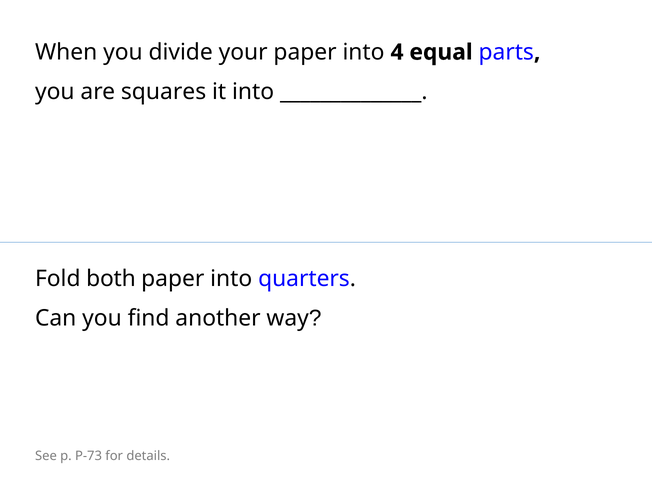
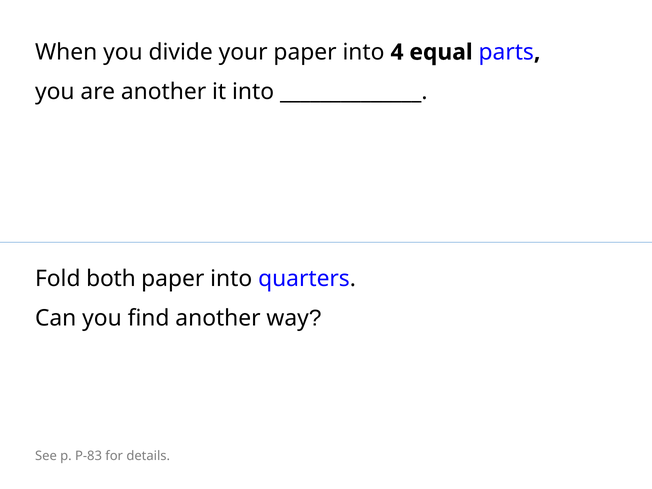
are squares: squares -> another (164, 92)
P-73: P-73 -> P-83 (89, 456)
